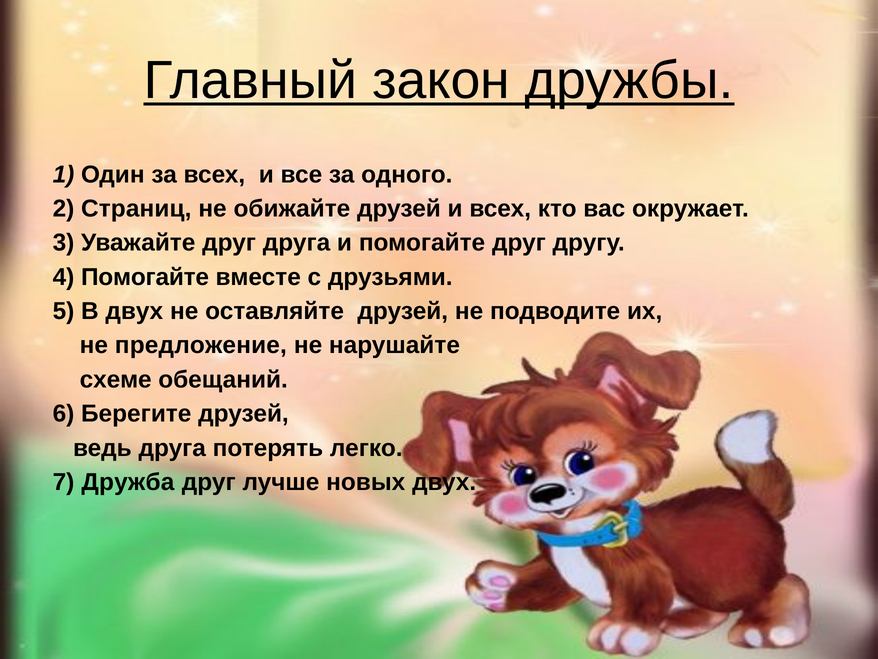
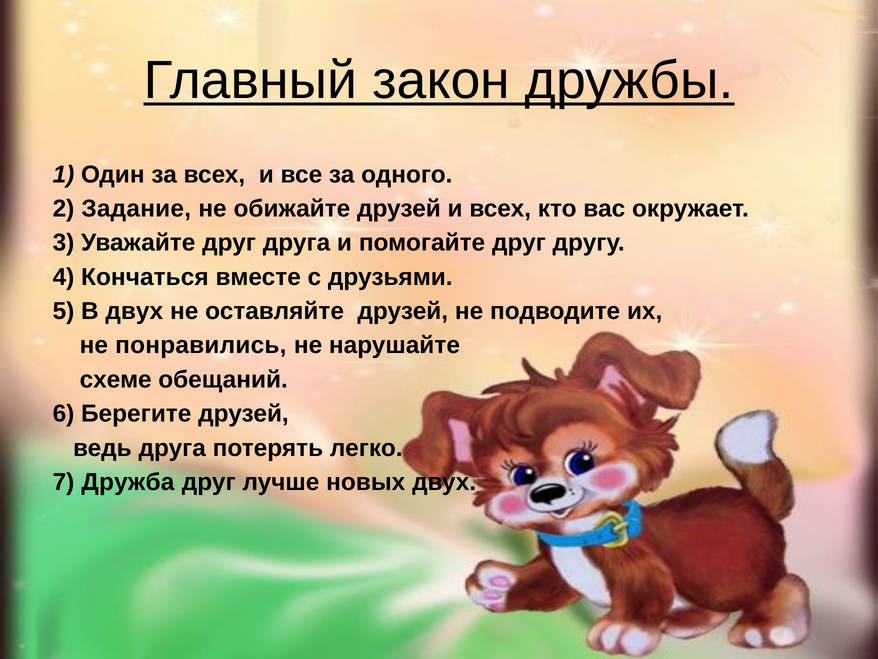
Страниц: Страниц -> Задание (136, 209)
4 Помогайте: Помогайте -> Кончаться (145, 277)
предложение: предложение -> понравились (201, 345)
